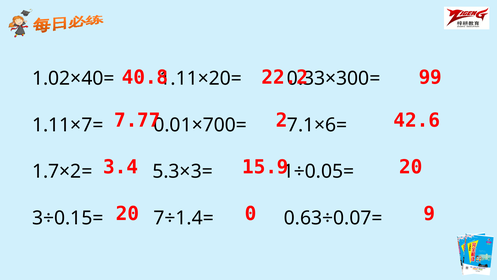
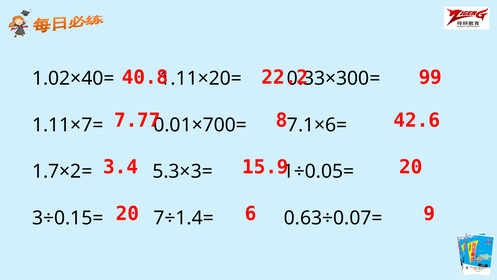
2: 2 -> 8 (282, 120)
0: 0 -> 6 (251, 213)
